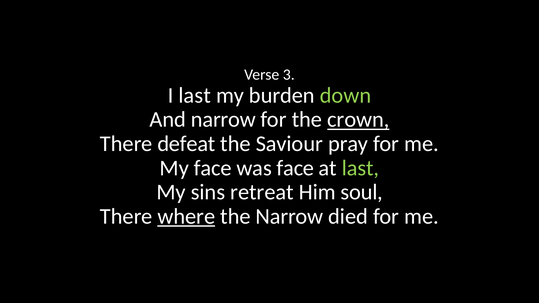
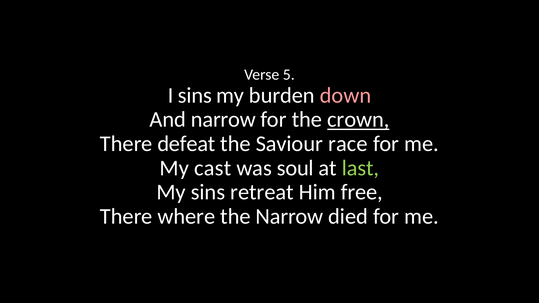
3: 3 -> 5 (289, 75)
I last: last -> sins (195, 95)
down colour: light green -> pink (345, 95)
pray: pray -> race (348, 144)
My face: face -> cast (213, 168)
was face: face -> soul (295, 168)
soul: soul -> free (362, 192)
where underline: present -> none (186, 217)
